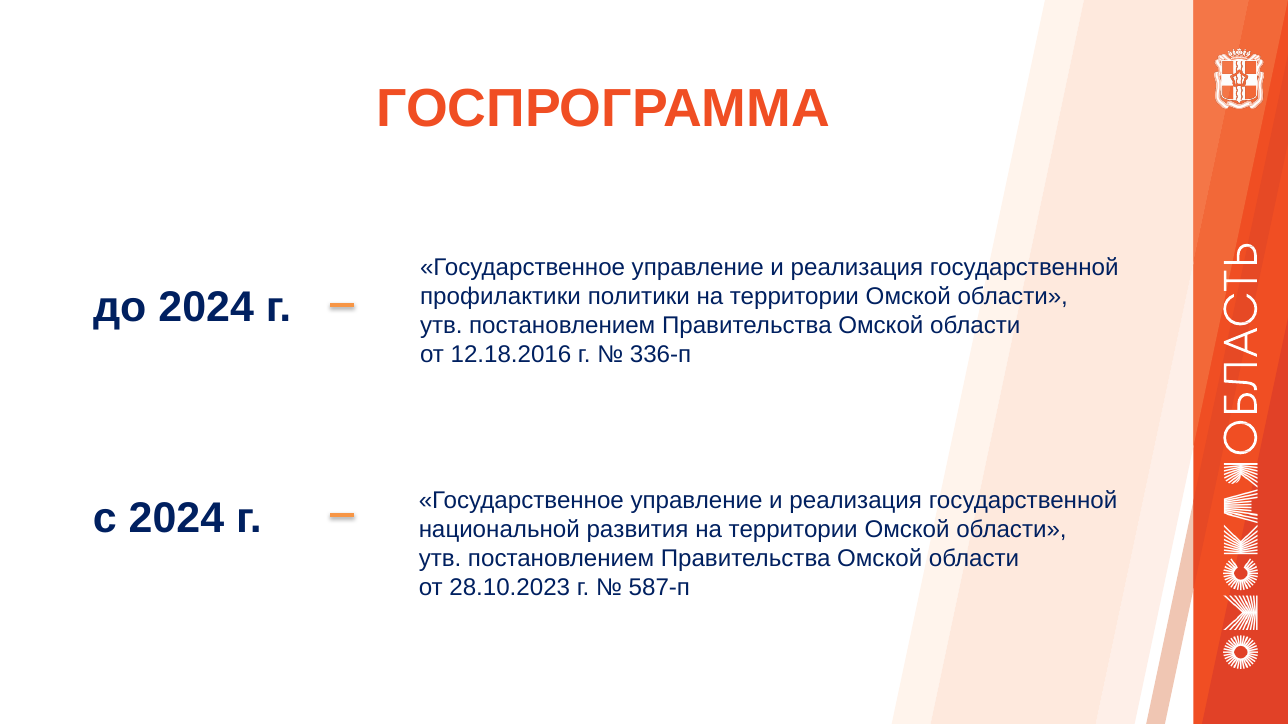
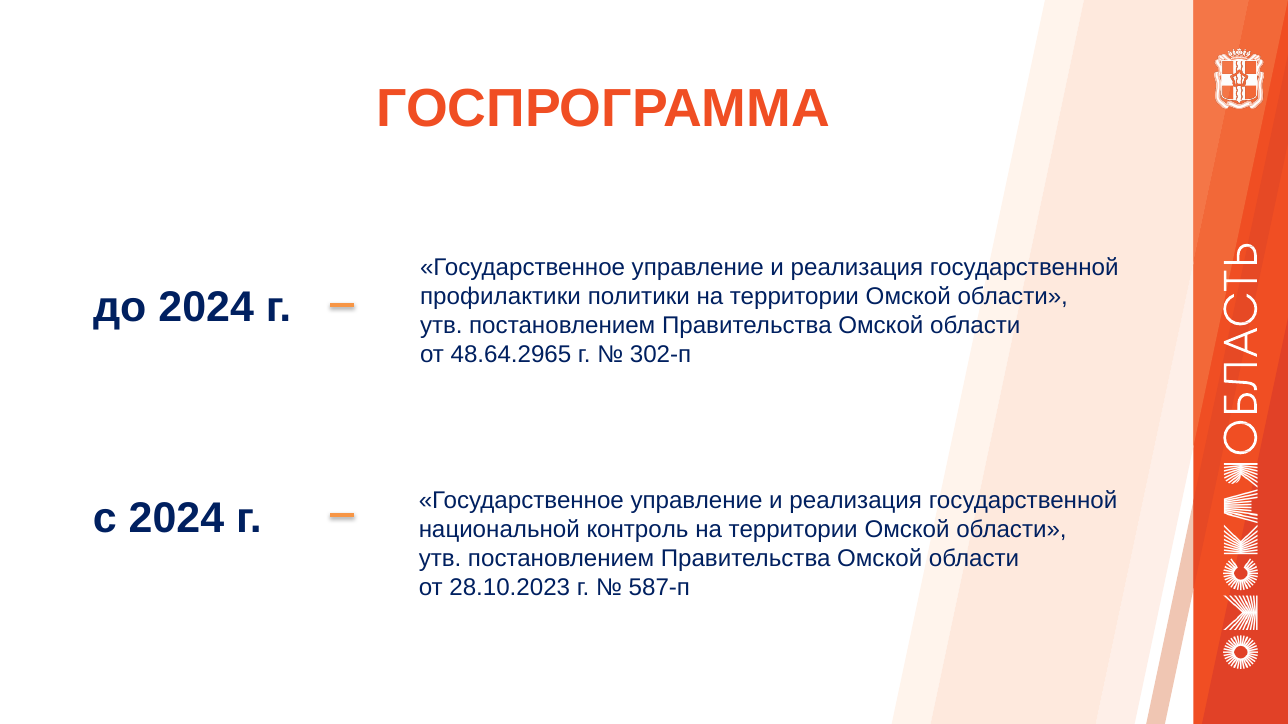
12.18.2016: 12.18.2016 -> 48.64.2965 (511, 355)
336-п: 336-п -> 302-п (661, 355)
развития: развития -> контроль (638, 530)
